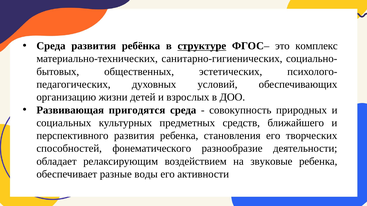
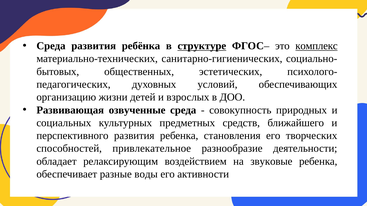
комплекс underline: none -> present (317, 46)
пригодятся: пригодятся -> озвученные (137, 110)
фонематического: фонематического -> привлекательное (152, 149)
